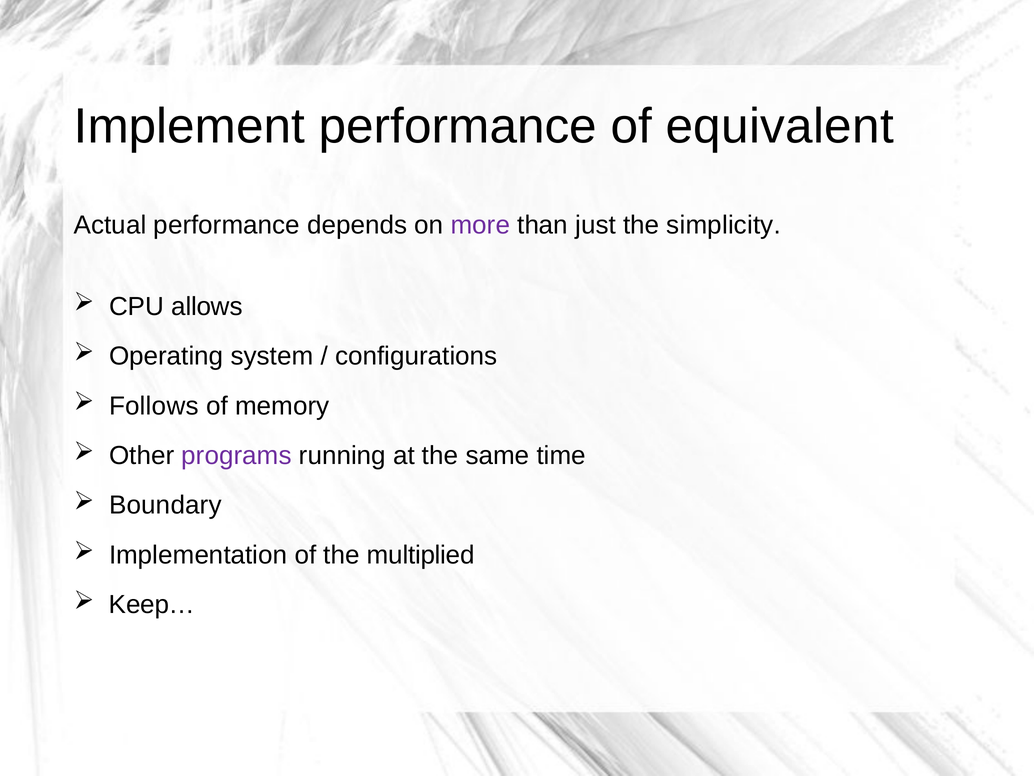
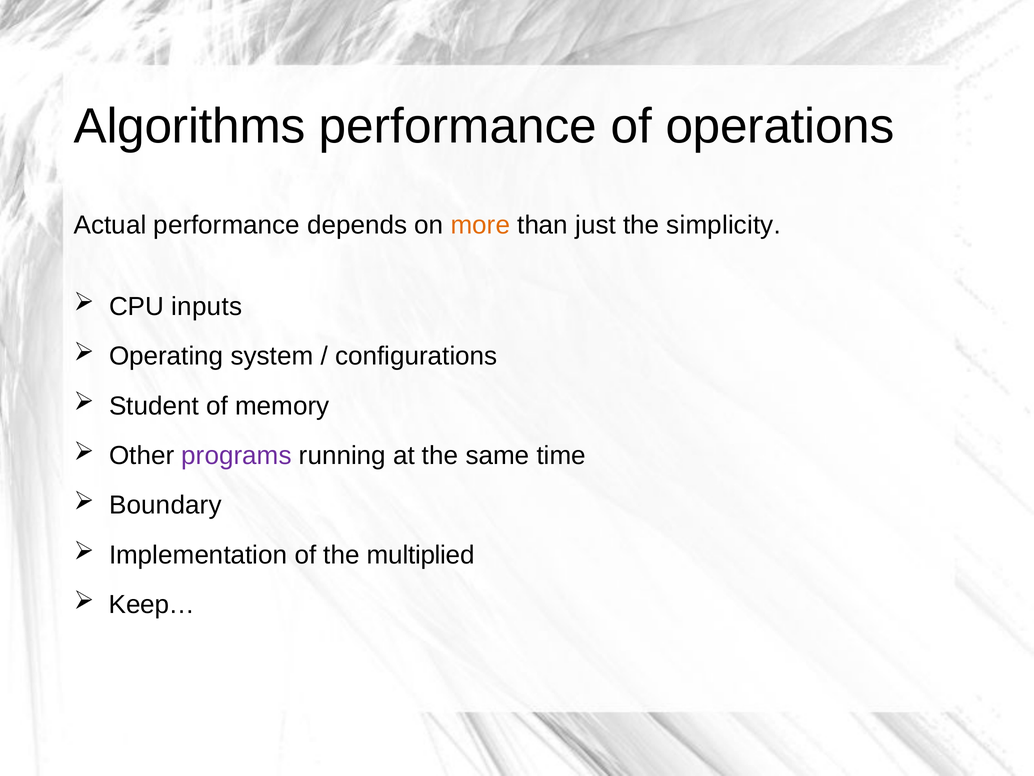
Implement: Implement -> Algorithms (190, 126)
equivalent: equivalent -> operations (780, 126)
more colour: purple -> orange (480, 225)
allows: allows -> inputs (207, 306)
Follows: Follows -> Student (154, 406)
